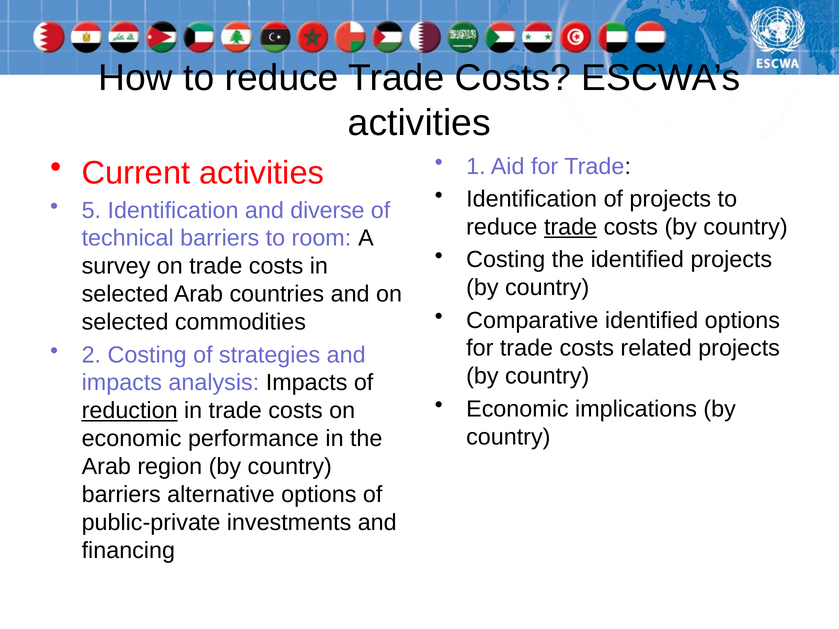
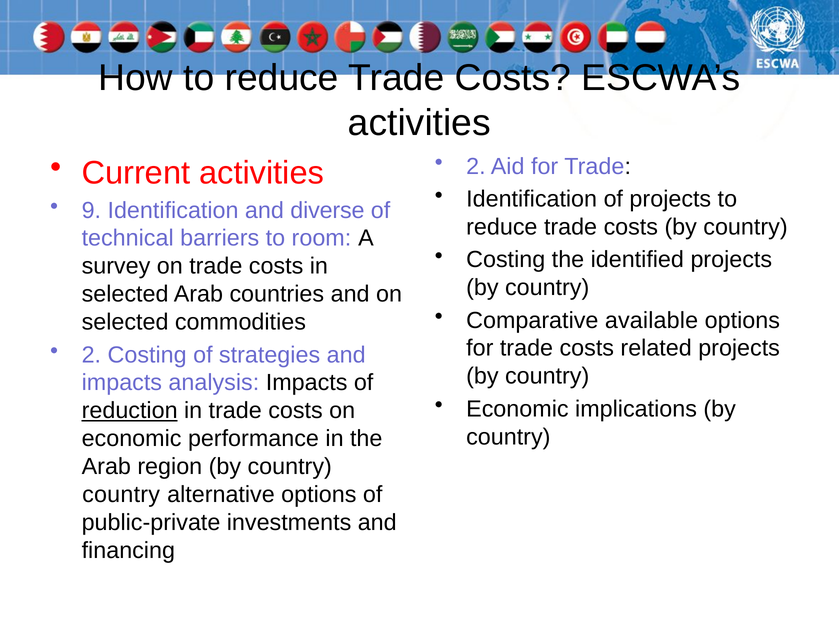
1: 1 -> 2 (476, 167)
5: 5 -> 9 (91, 210)
trade underline: present -> none (571, 227)
Comparative identified: identified -> available (652, 320)
barriers: barriers -> country (121, 495)
